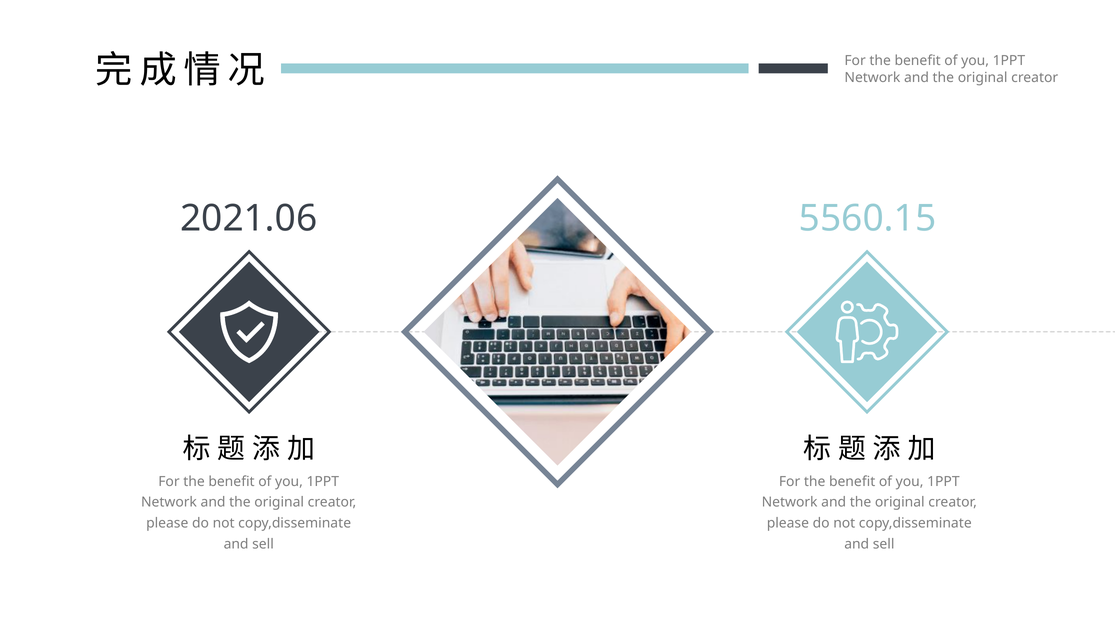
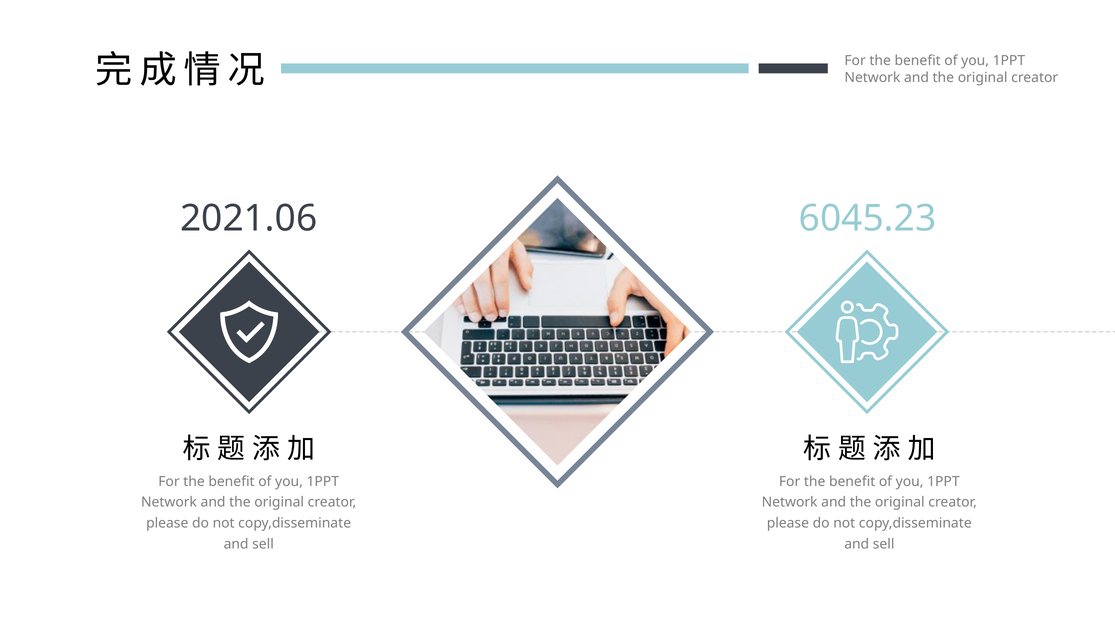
5560.15: 5560.15 -> 6045.23 (868, 219)
